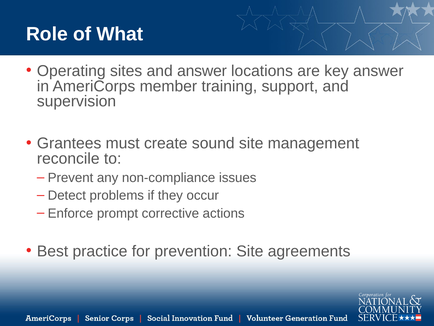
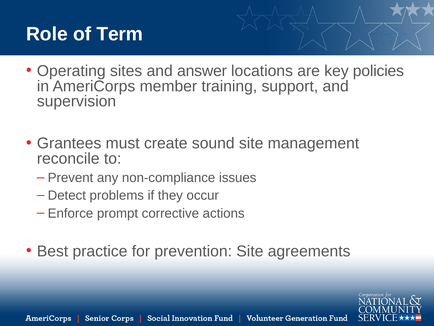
What: What -> Term (120, 34)
key answer: answer -> policies (378, 71)
